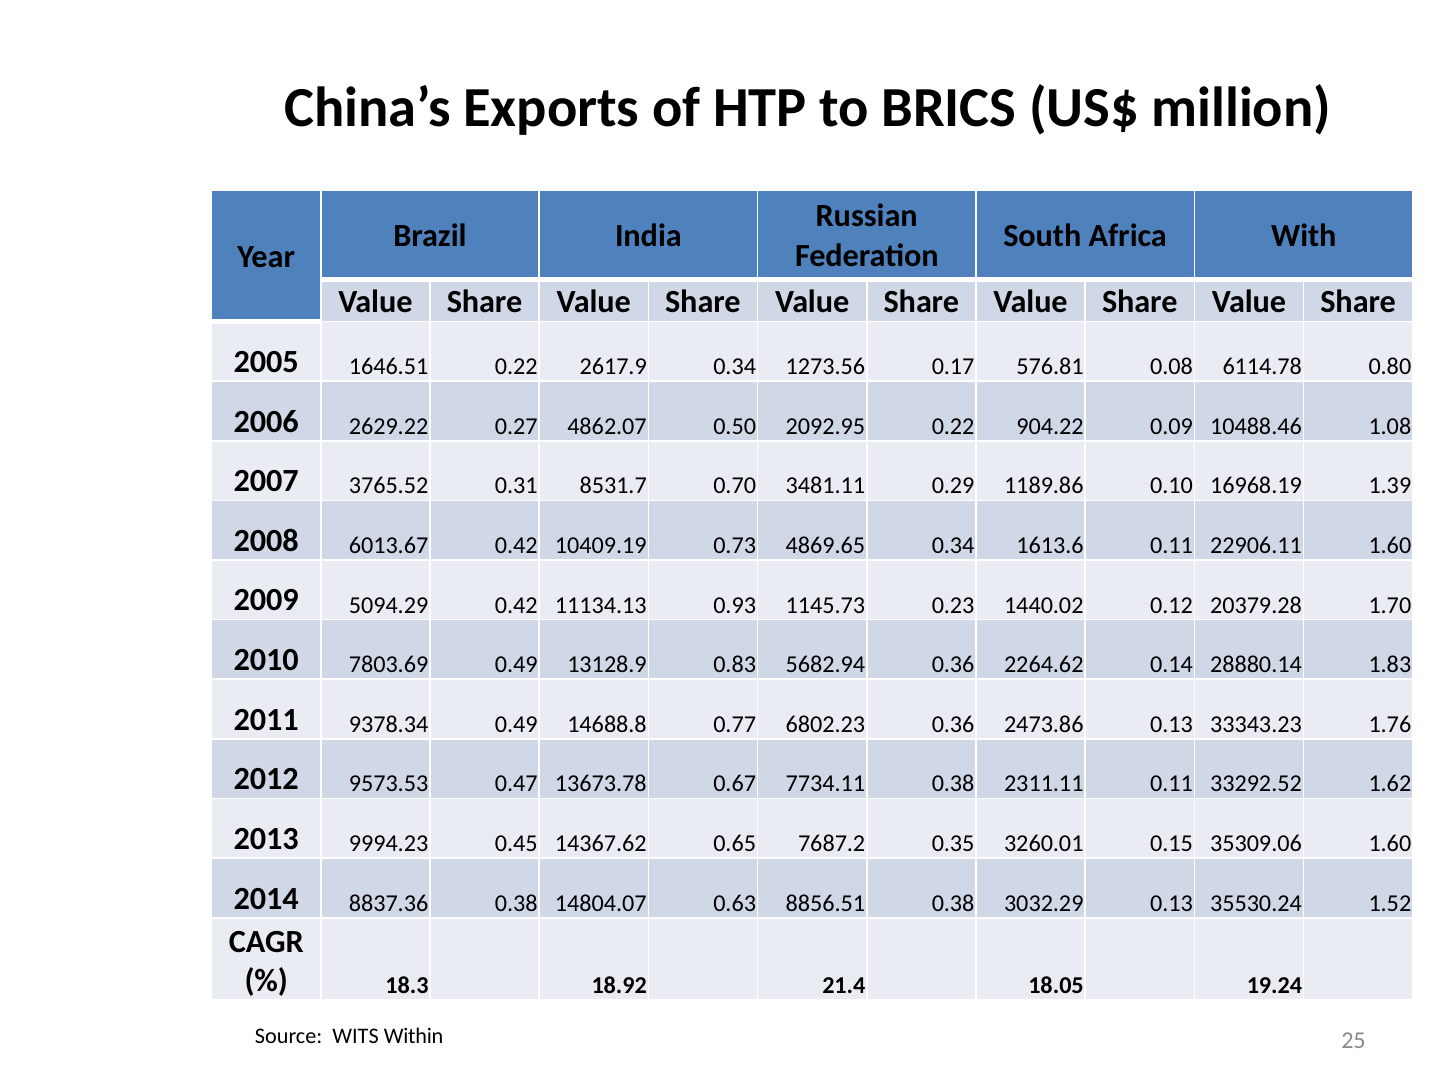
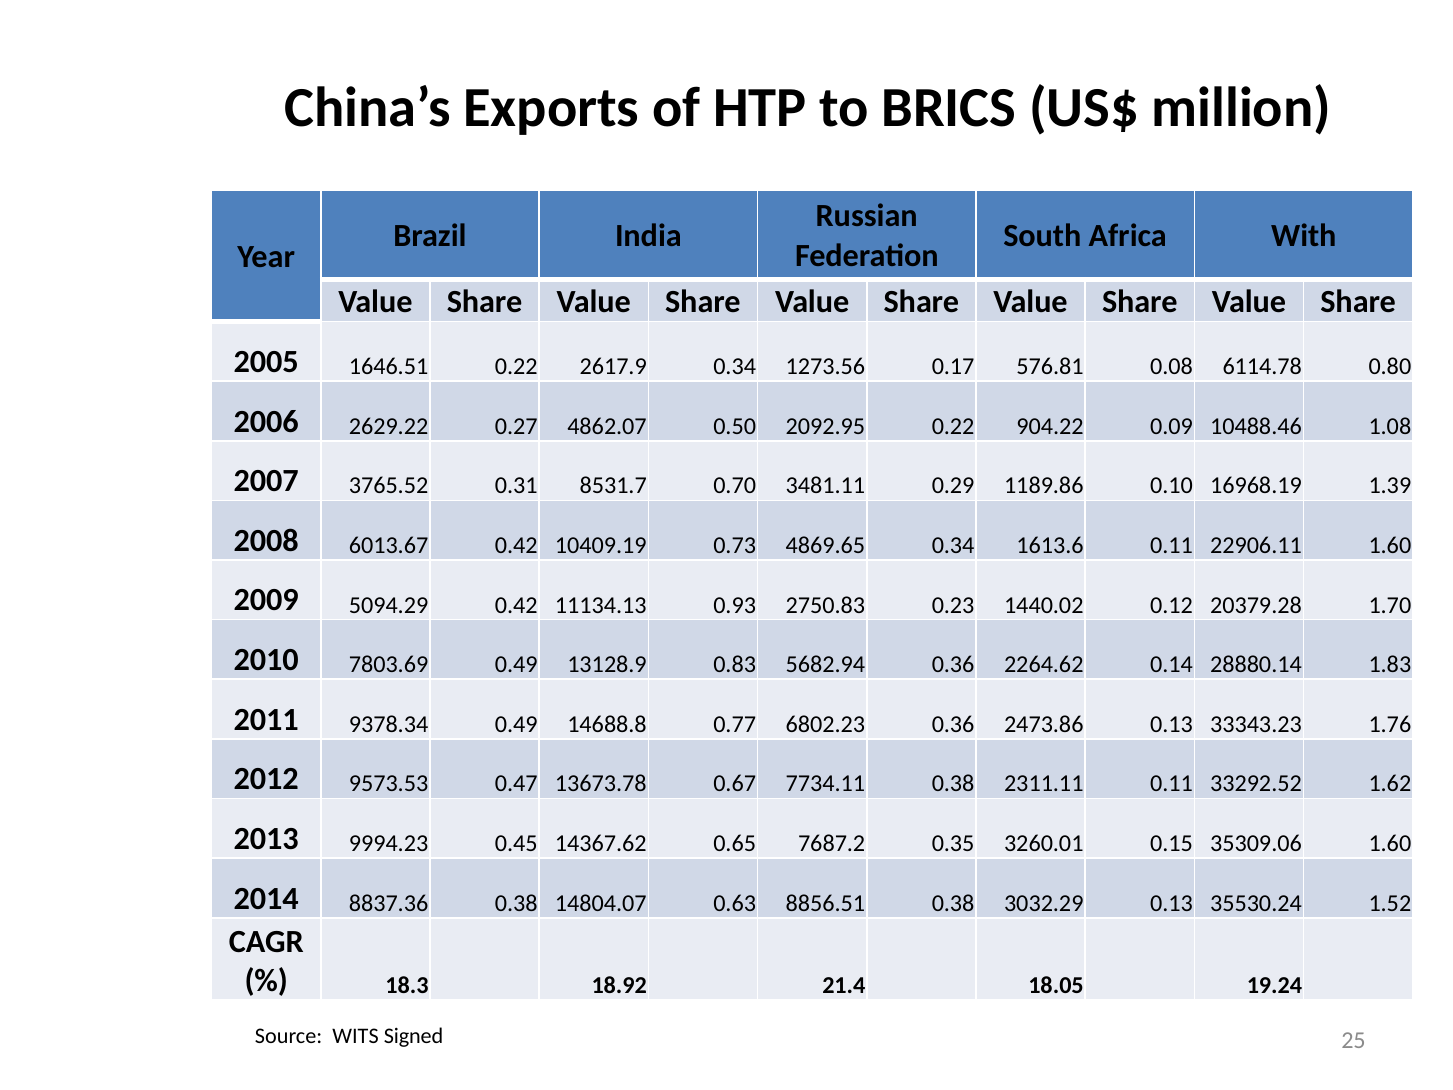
1145.73: 1145.73 -> 2750.83 (825, 605)
Within: Within -> Signed (414, 1036)
